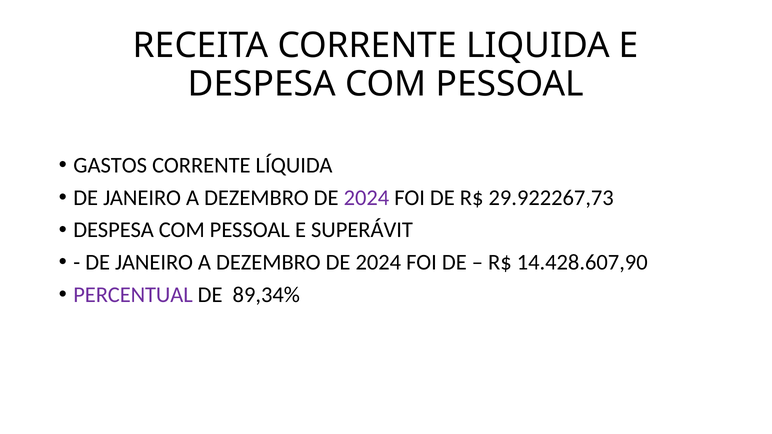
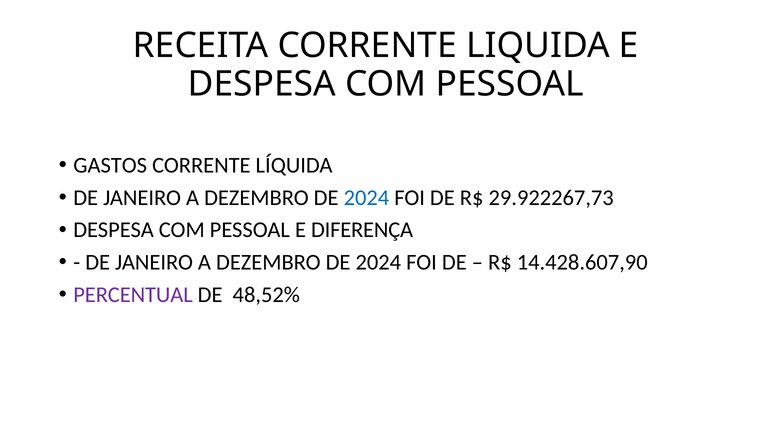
2024 colour: purple -> blue (366, 198)
SUPERÁVIT: SUPERÁVIT -> DIFERENÇA (362, 230)
89,34%: 89,34% -> 48,52% (266, 295)
